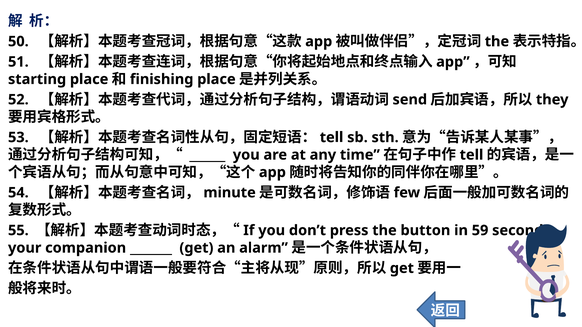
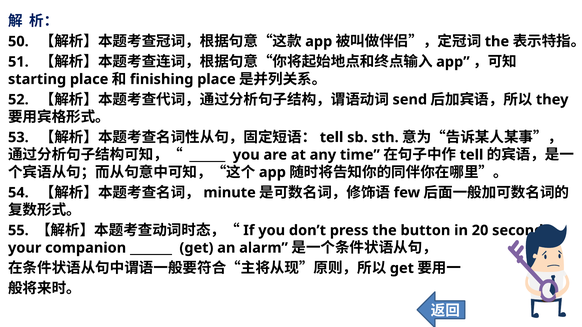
59: 59 -> 20 (480, 231)
